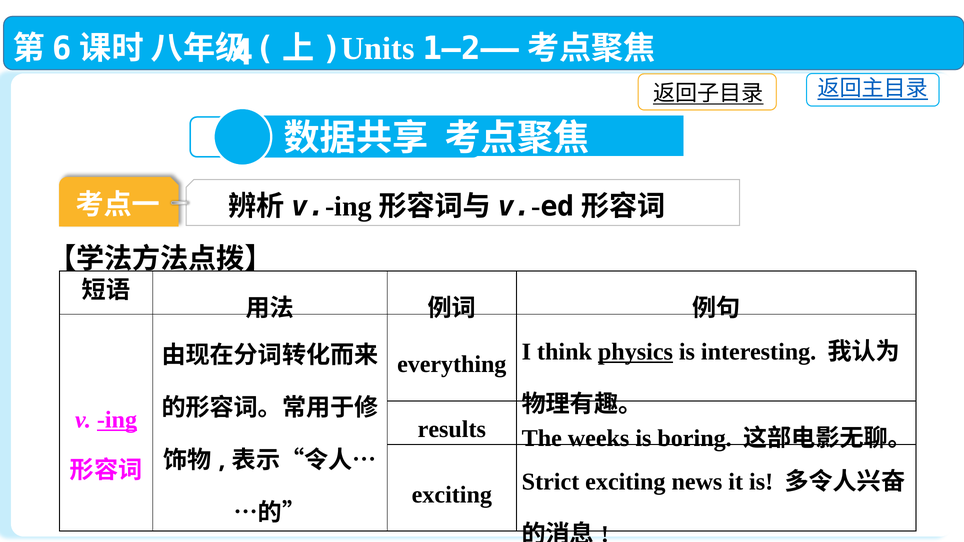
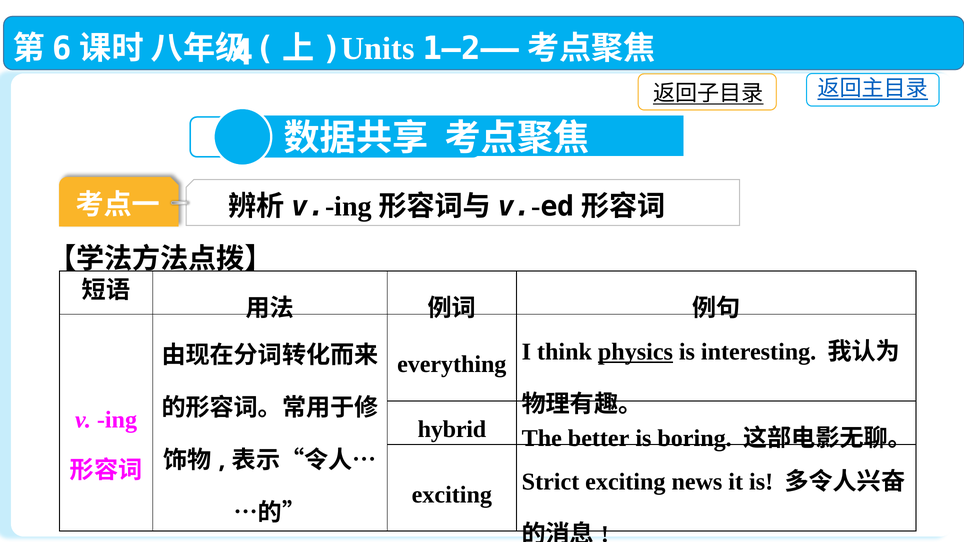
ing underline: present -> none (117, 420)
results: results -> hybrid (452, 430)
weeks: weeks -> better (599, 439)
